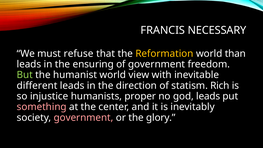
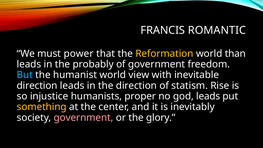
NECESSARY: NECESSARY -> ROMANTIC (217, 30)
refuse: refuse -> power (79, 54)
ensuring: ensuring -> probably (93, 64)
But colour: light green -> light blue (25, 75)
different: different -> direction (37, 86)
Rich: Rich -> Rise (220, 86)
something colour: pink -> yellow (42, 107)
